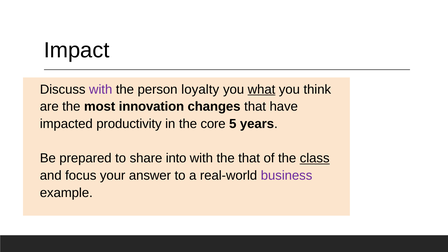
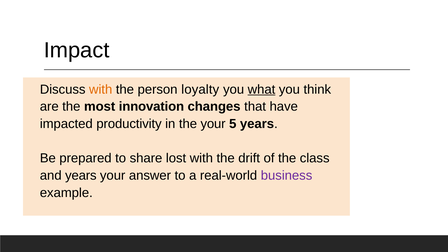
with colour: purple -> orange (101, 89)
the core: core -> your (213, 124)
into: into -> lost (176, 158)
the that: that -> drift (249, 158)
class underline: present -> none (315, 158)
and focus: focus -> years (81, 175)
